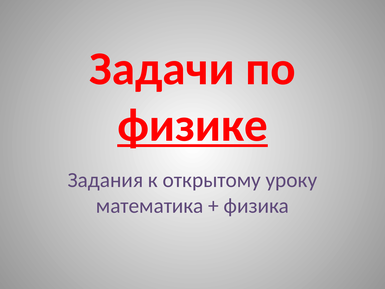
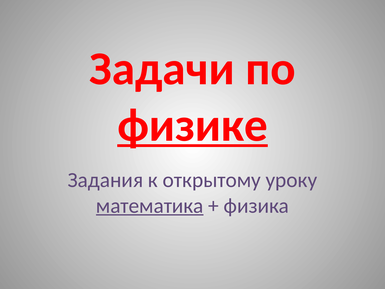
математика underline: none -> present (150, 206)
